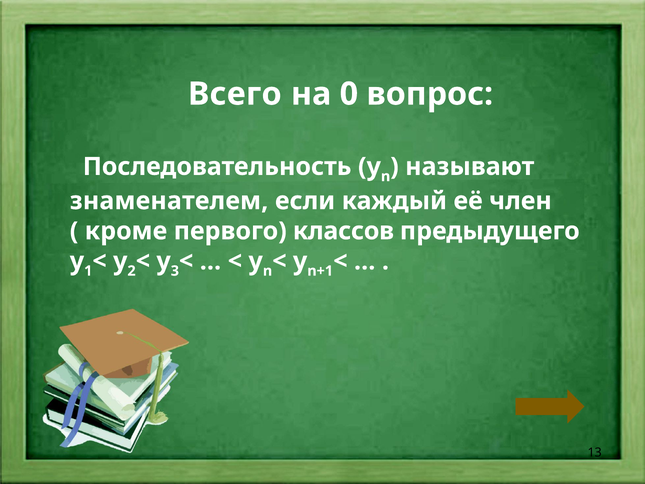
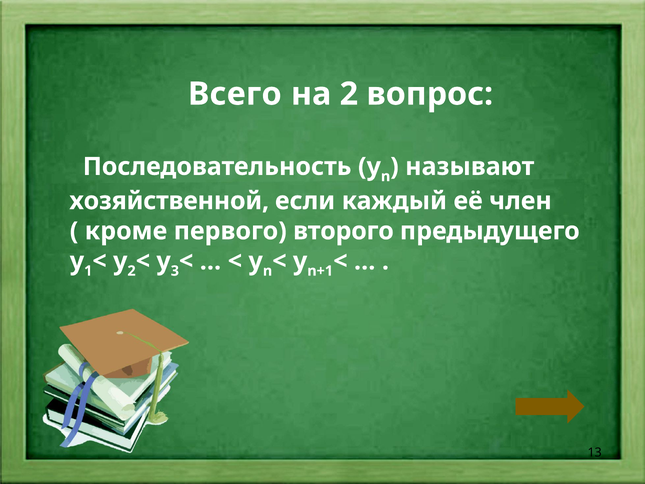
на 0: 0 -> 2 (349, 94)
знаменателем: знаменателем -> хозяйственной (169, 201)
классов: классов -> второго (343, 231)
